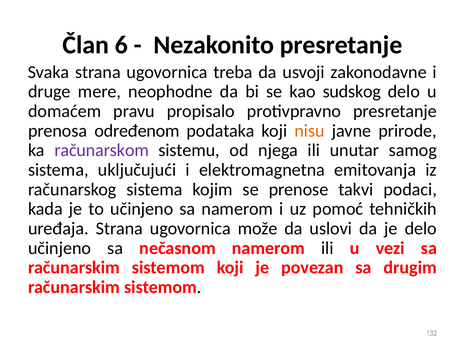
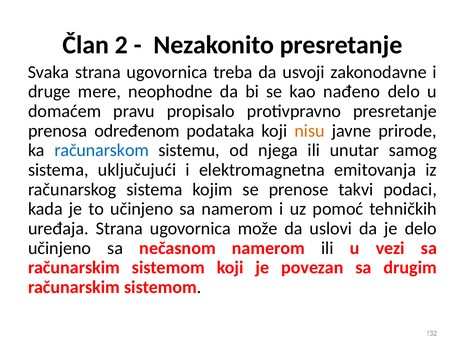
6: 6 -> 2 (121, 45)
sudskog: sudskog -> nađeno (352, 92)
računarskom colour: purple -> blue (102, 150)
